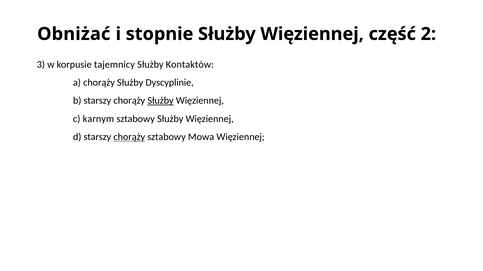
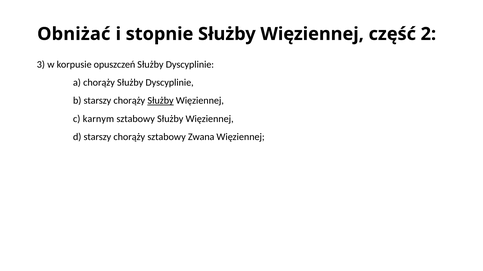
tajemnicy: tajemnicy -> opuszczeń (114, 65)
Kontaktów: Kontaktów -> Dyscyplinie (190, 65)
chorąży underline: present -> none (129, 137)
Mowa: Mowa -> Zwana (201, 137)
